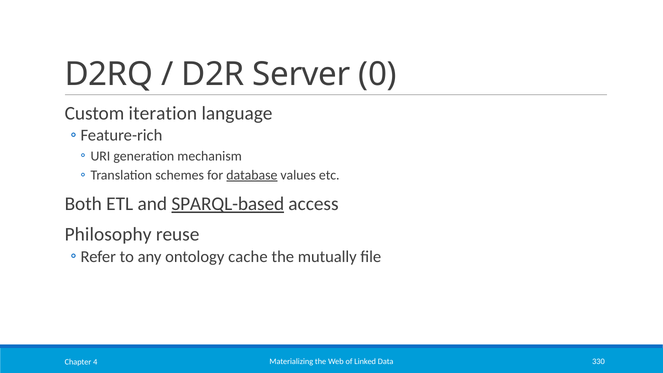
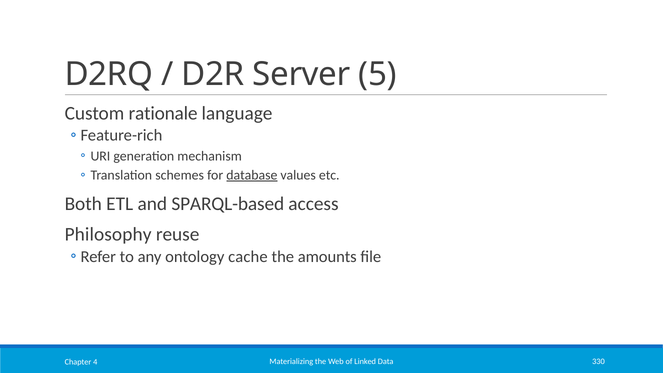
0: 0 -> 5 (378, 74)
iteration: iteration -> rationale (163, 113)
SPARQL-based underline: present -> none (228, 204)
mutually: mutually -> amounts (327, 257)
